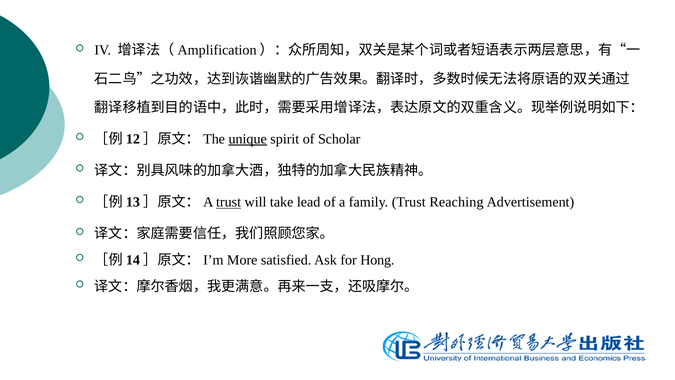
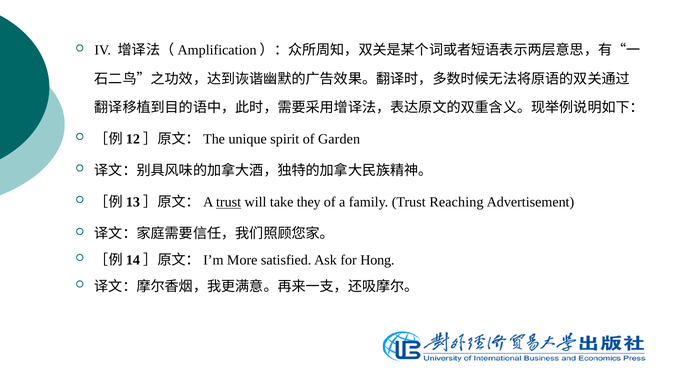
unique underline: present -> none (248, 139)
Scholar: Scholar -> Garden (339, 139)
lead: lead -> they (309, 202)
